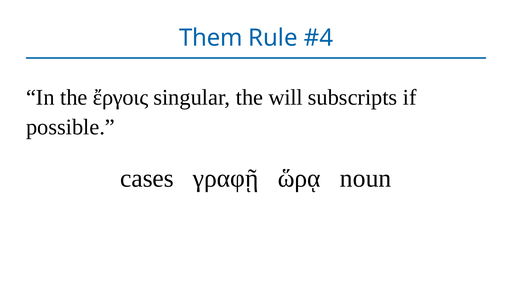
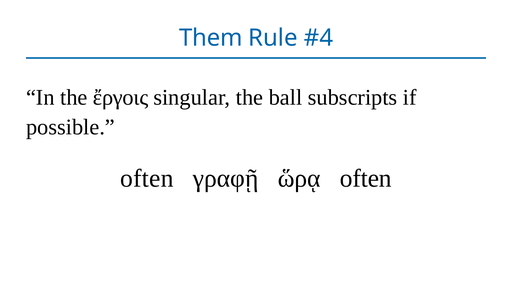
will: will -> ball (286, 97)
cases: cases -> often (147, 178)
ὥρᾳ noun: noun -> often (366, 178)
